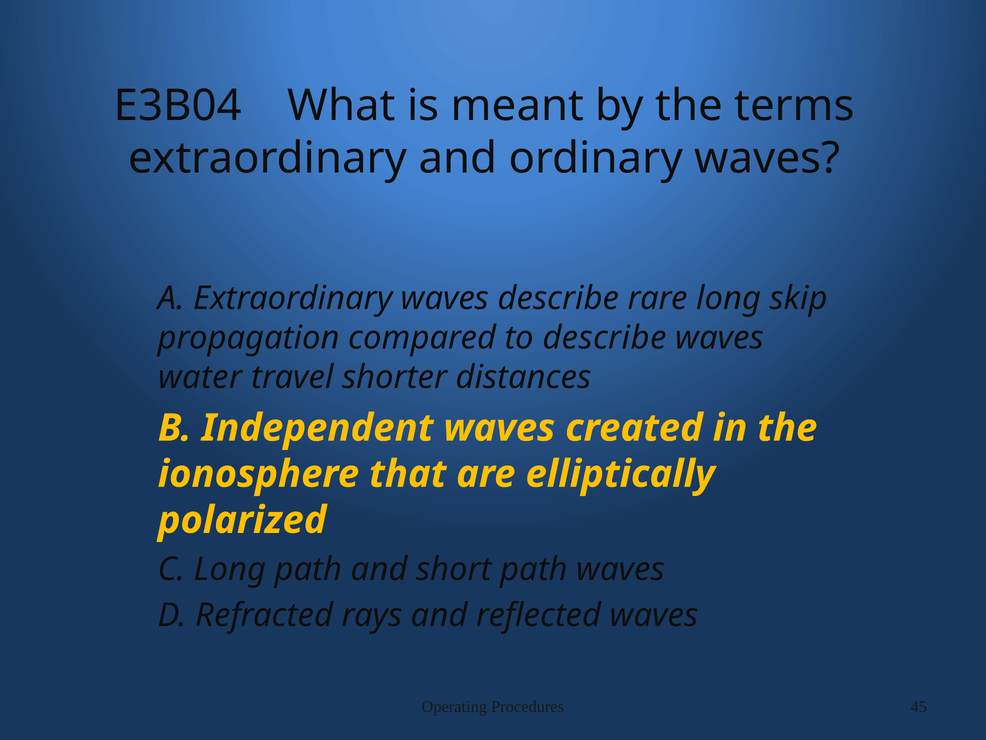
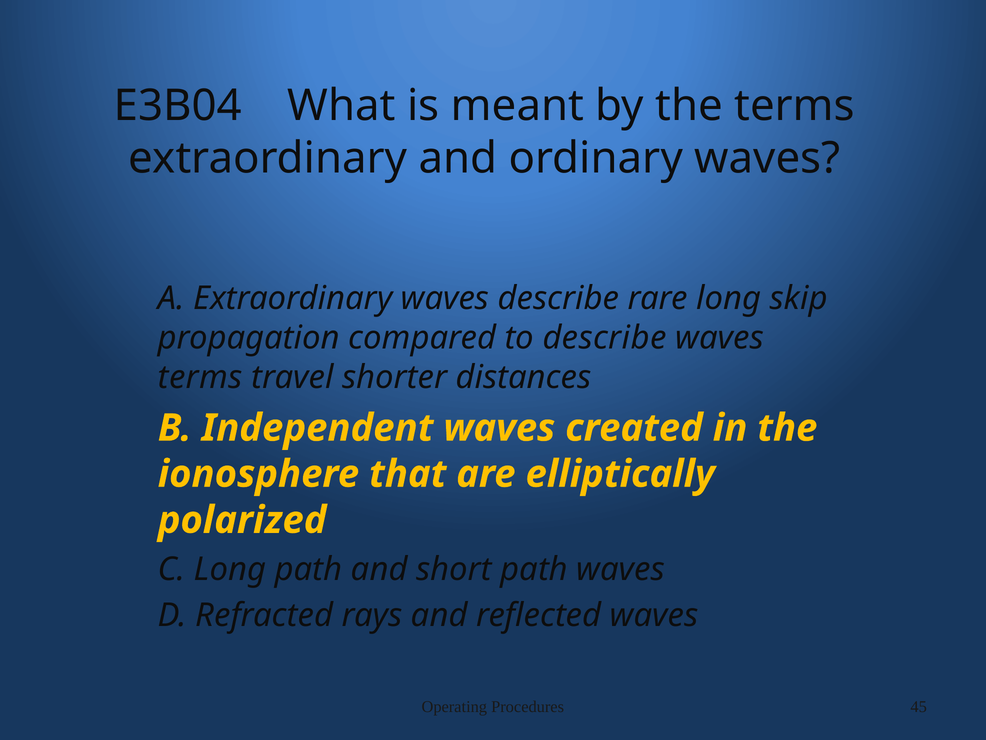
water: water -> terms (200, 377)
